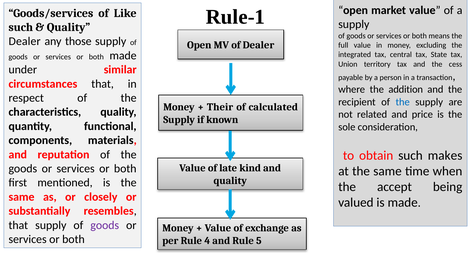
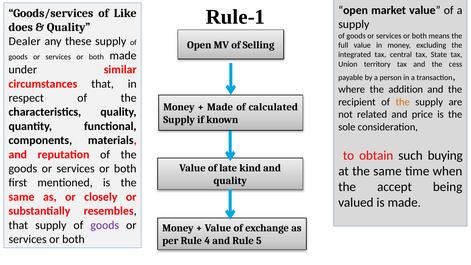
such: such -> does (21, 27)
those: those -> these (78, 41)
of Dealer: Dealer -> Selling (259, 45)
the colour: blue -> orange (403, 102)
Their: Their -> Made (220, 107)
makes: makes -> buying (445, 155)
